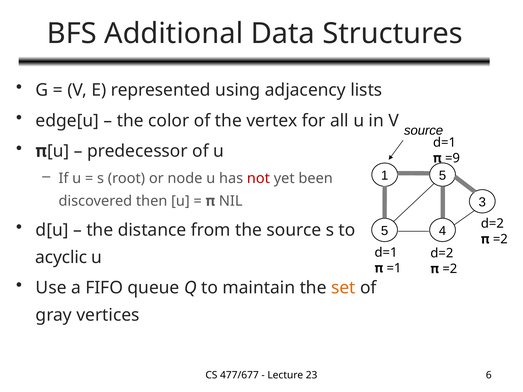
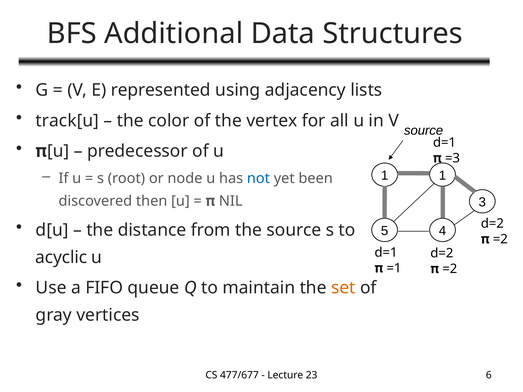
edge[u: edge[u -> track[u (67, 121)
=9: =9 -> =3 (453, 158)
1 5: 5 -> 1 (443, 176)
not colour: red -> blue (258, 178)
